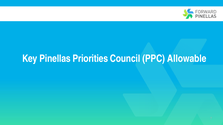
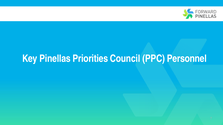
Allowable: Allowable -> Personnel (187, 59)
